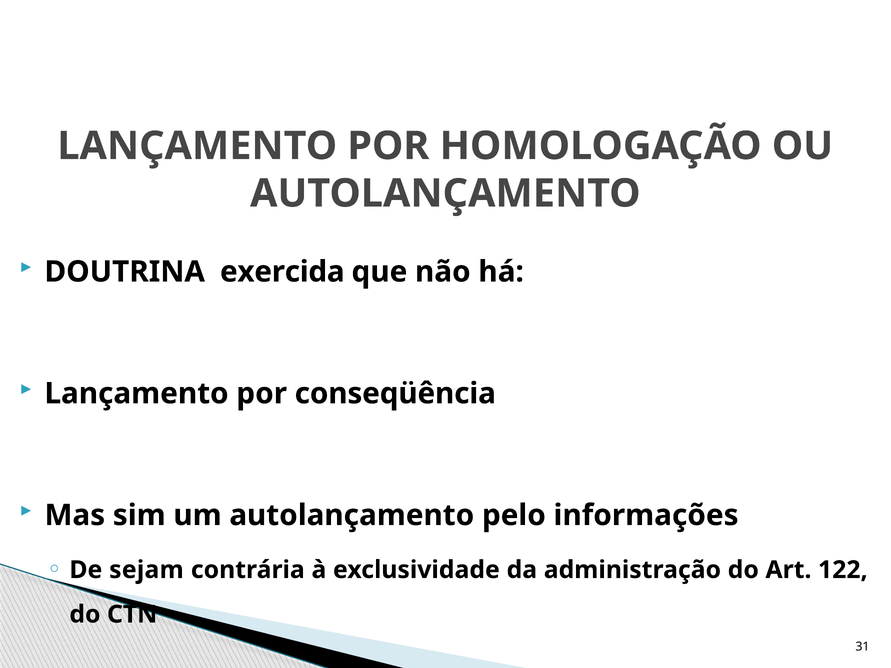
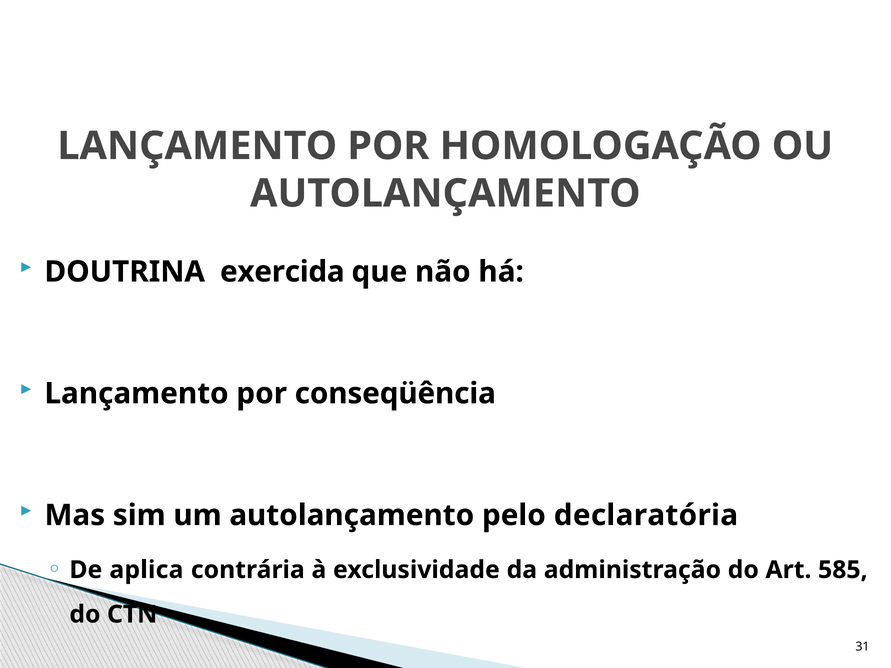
informações: informações -> declaratória (646, 515)
sejam: sejam -> aplica (146, 570)
122: 122 -> 585 (843, 570)
